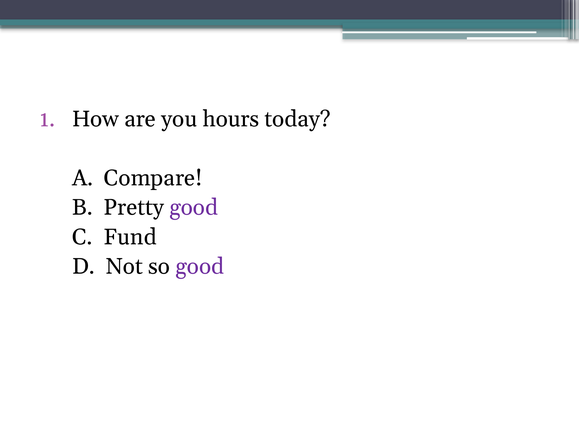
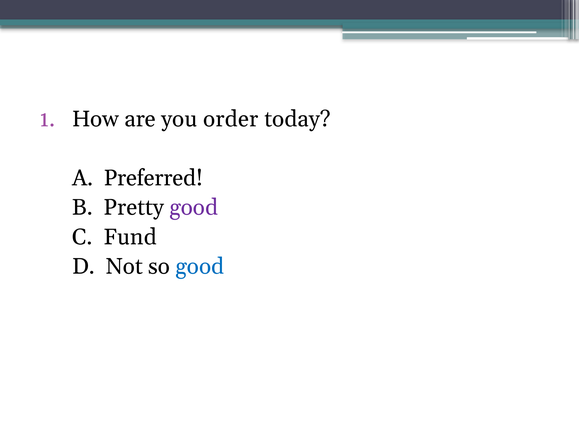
hours: hours -> order (231, 119)
Compare: Compare -> Preferred (154, 178)
good colour: purple -> blue (200, 267)
